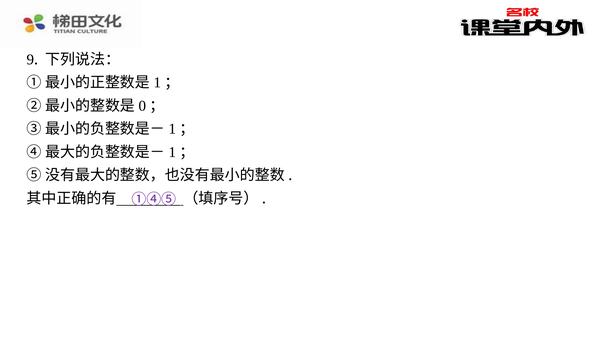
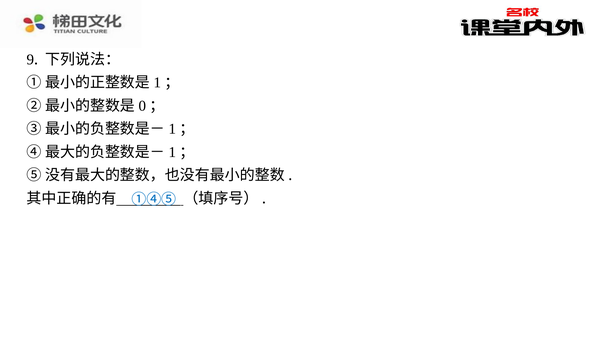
①④⑤ colour: purple -> blue (154, 200)
